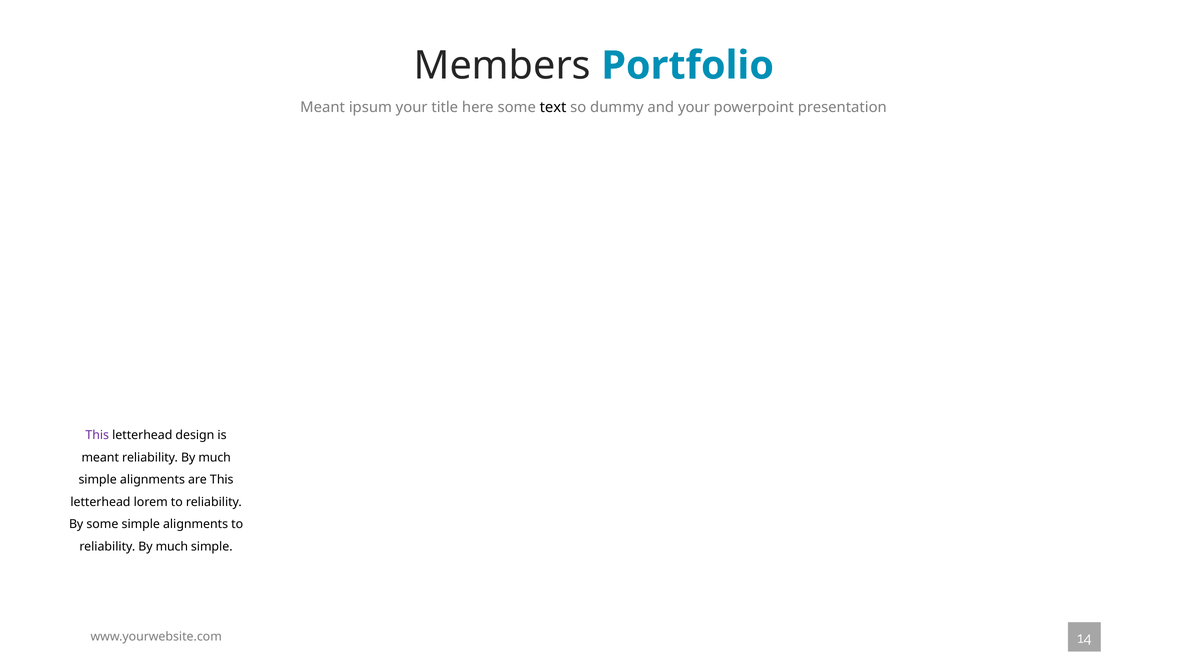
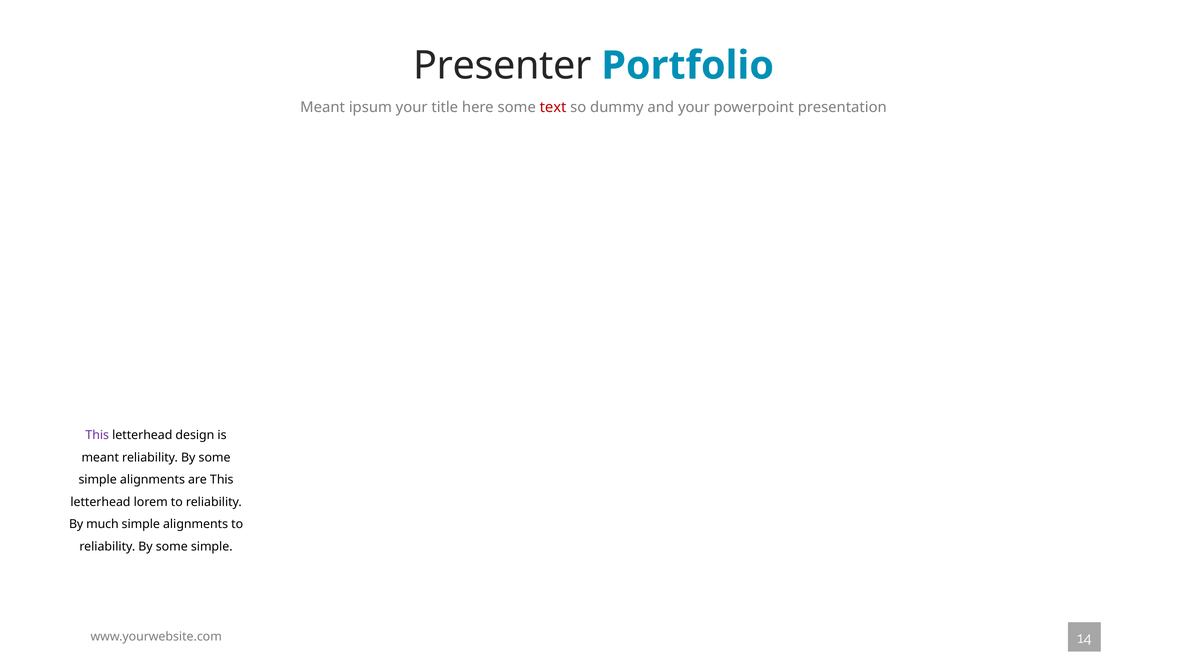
Members: Members -> Presenter (502, 66)
text colour: black -> red (553, 108)
meant reliability By much: much -> some (215, 458)
By some: some -> much (102, 524)
much: much -> some (172, 547)
